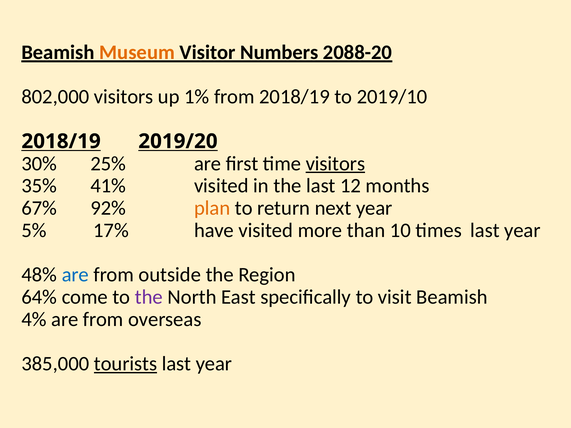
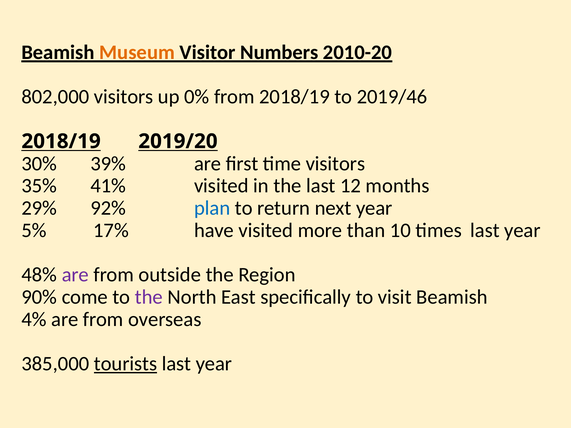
2088-20: 2088-20 -> 2010-20 (357, 52)
1%: 1% -> 0% (197, 97)
2019/10: 2019/10 -> 2019/46 (392, 97)
25%: 25% -> 39% (108, 164)
visitors underline: present -> none (335, 164)
67%: 67% -> 29% (39, 208)
plan colour: orange -> blue (212, 208)
are colour: blue -> purple (75, 275)
64%: 64% -> 90% (39, 297)
